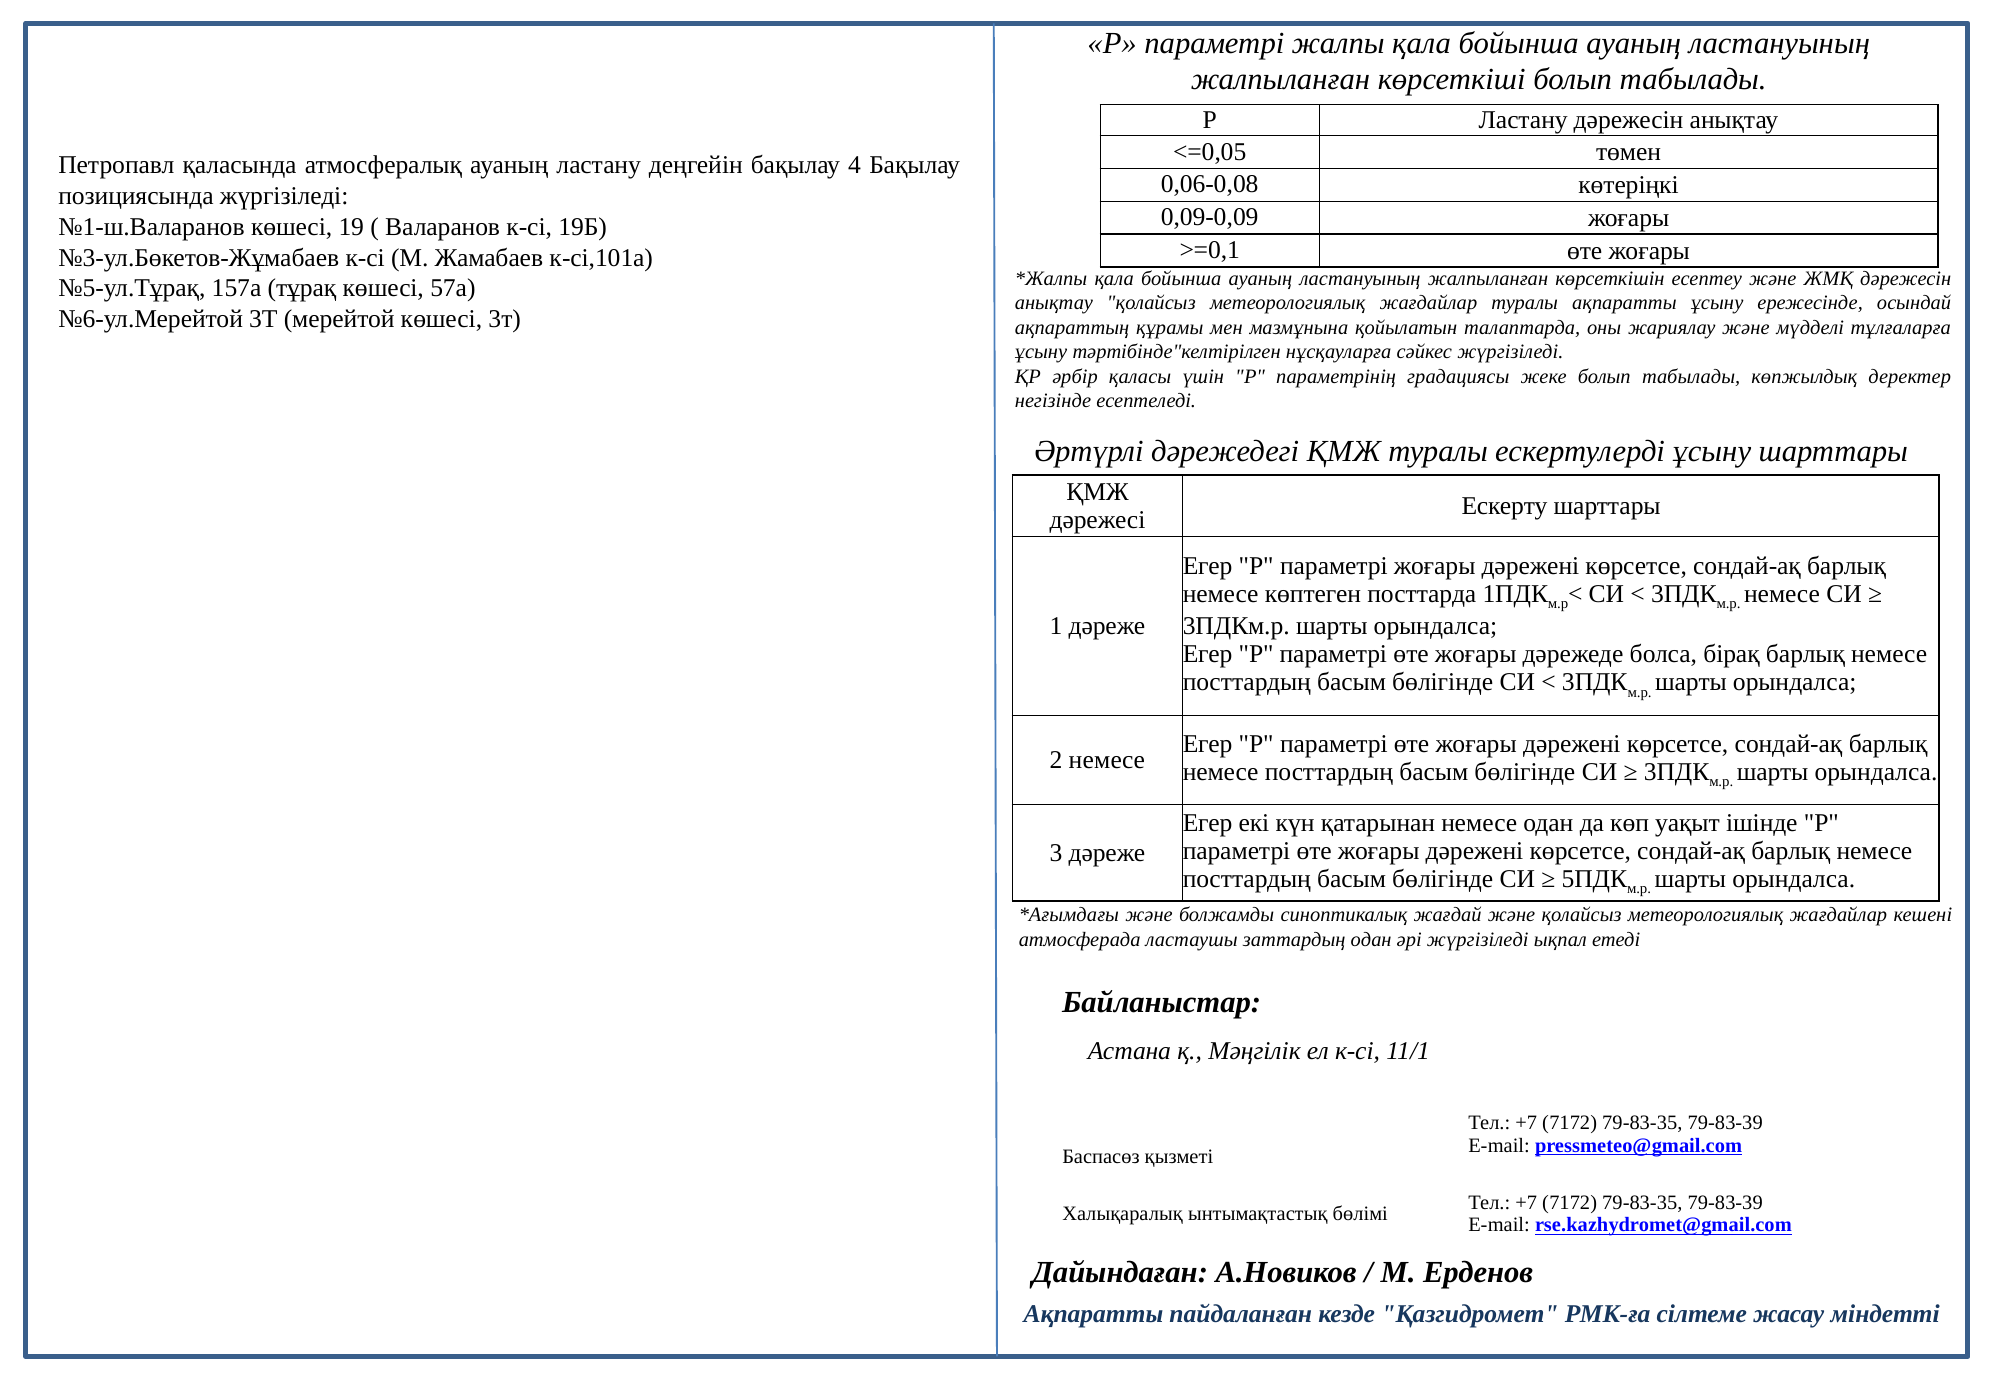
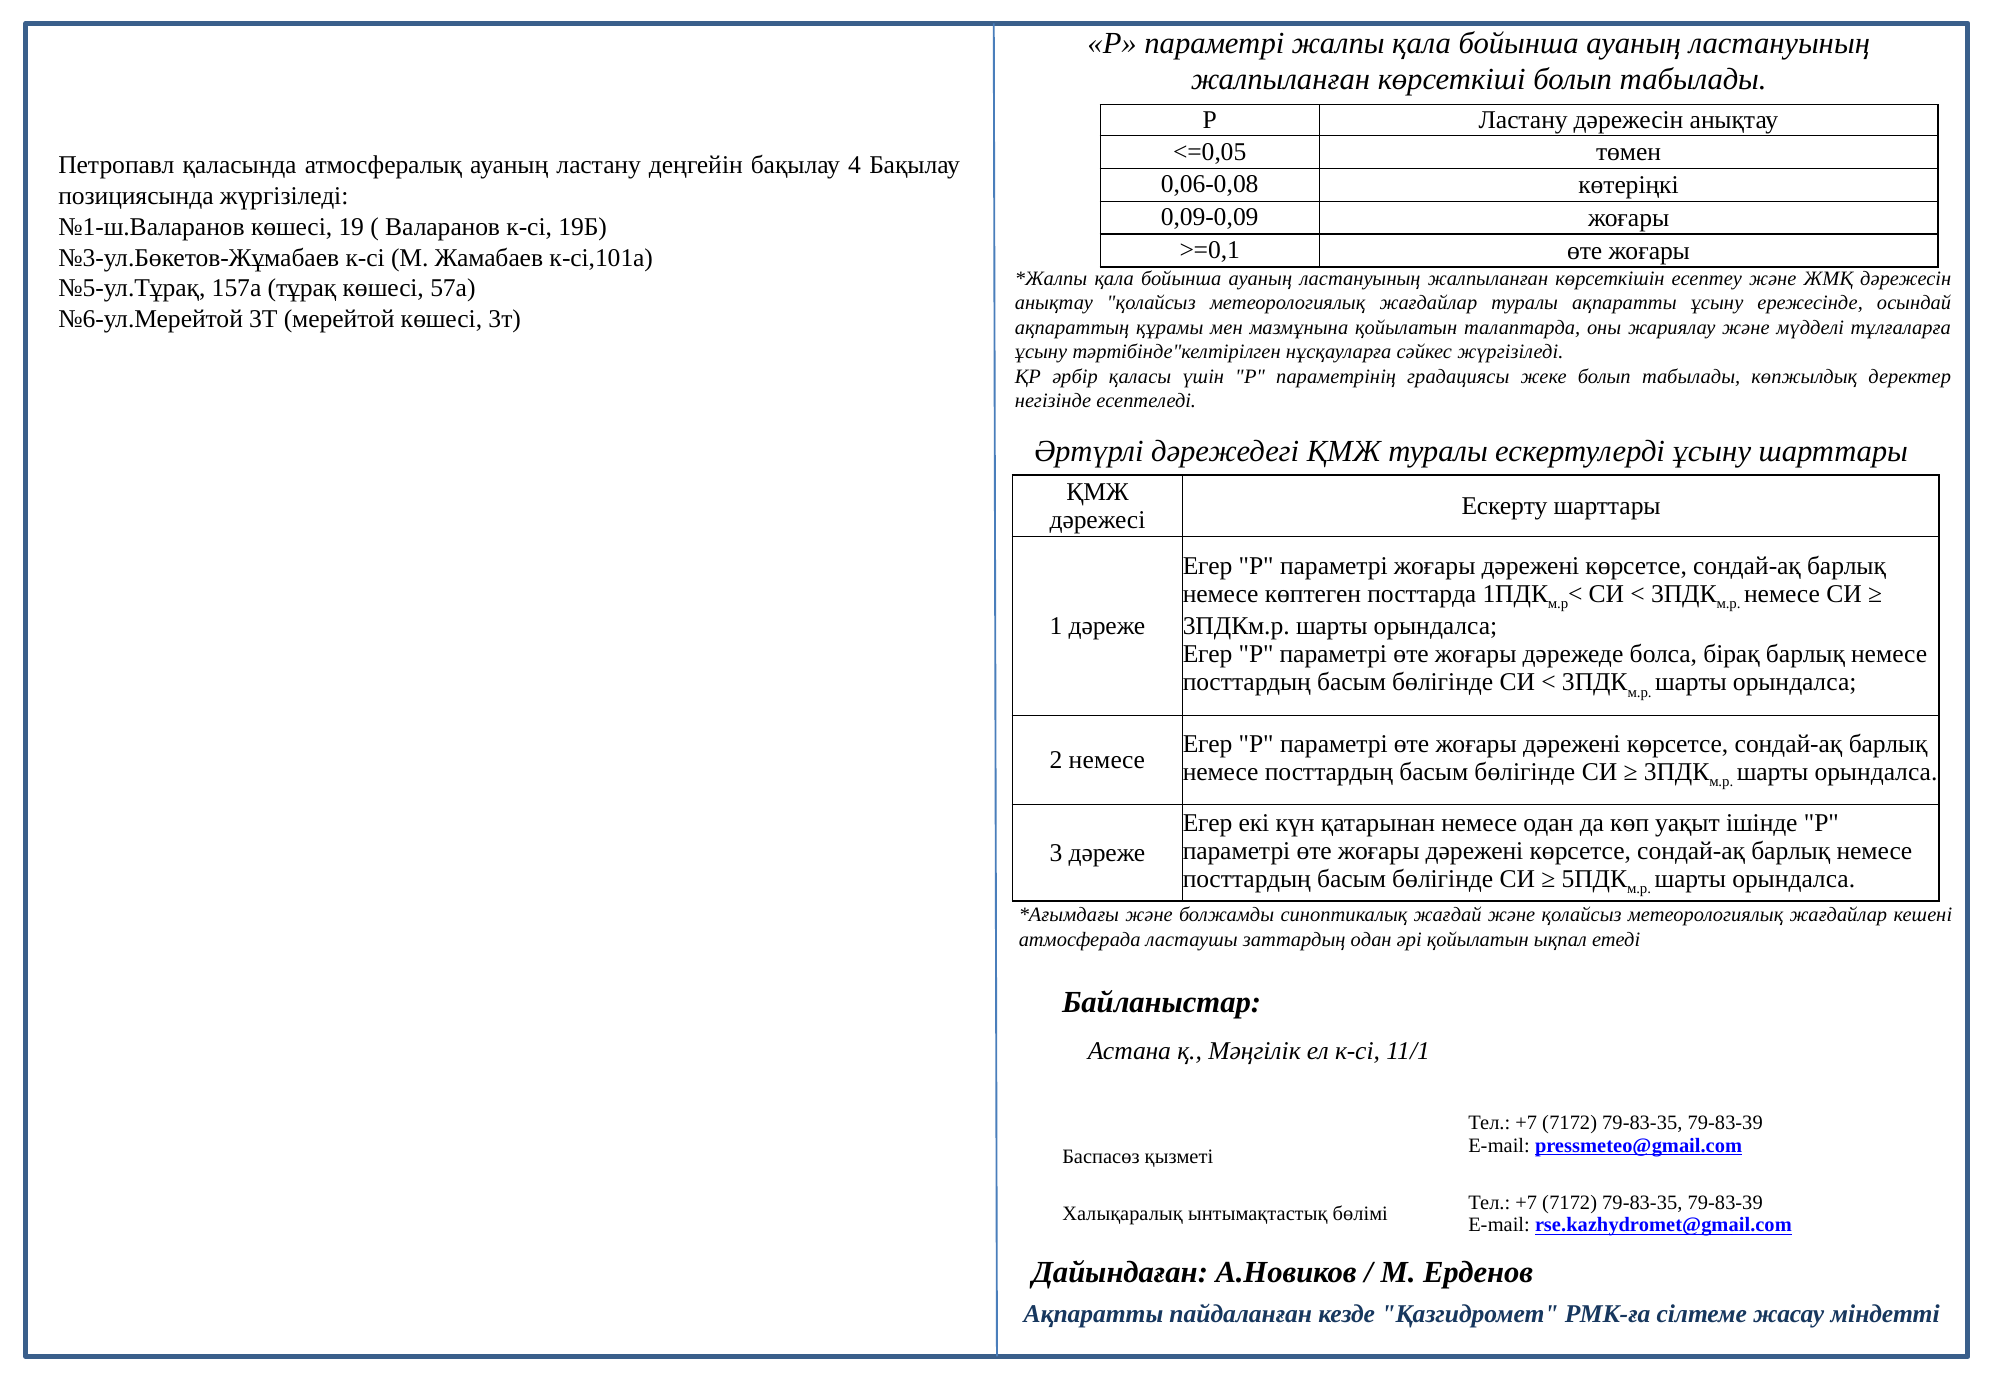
әрі жүргізіледі: жүргізіледі -> қойылатын (1478, 940)
